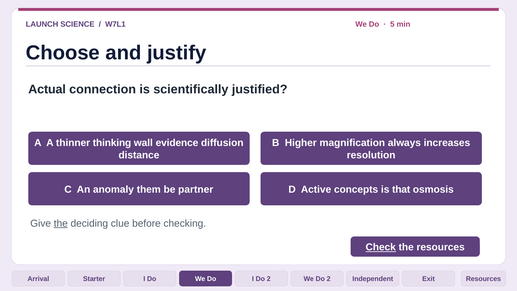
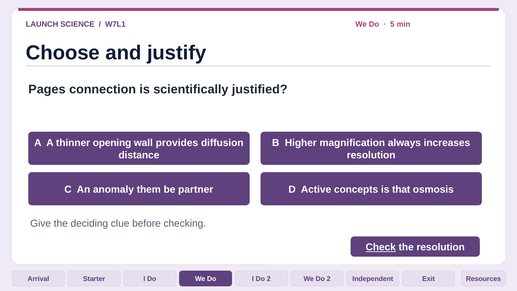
Actual: Actual -> Pages (47, 89)
thinking: thinking -> opening (112, 143)
evidence: evidence -> provides (177, 143)
the underline: present -> none (61, 223)
the resources: resources -> resolution (441, 247)
